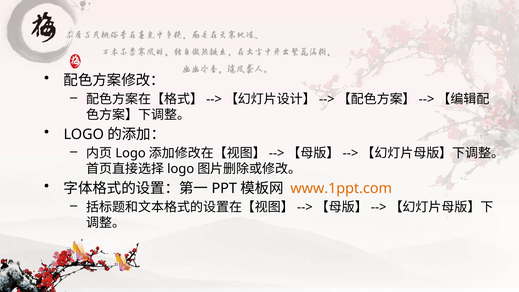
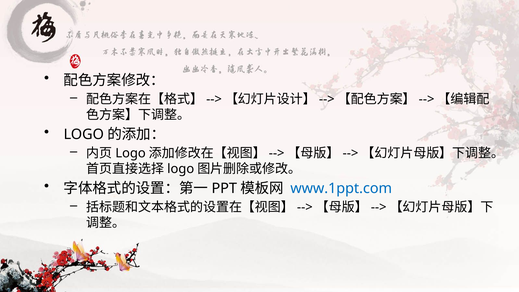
www.1ppt.com colour: orange -> blue (341, 188)
